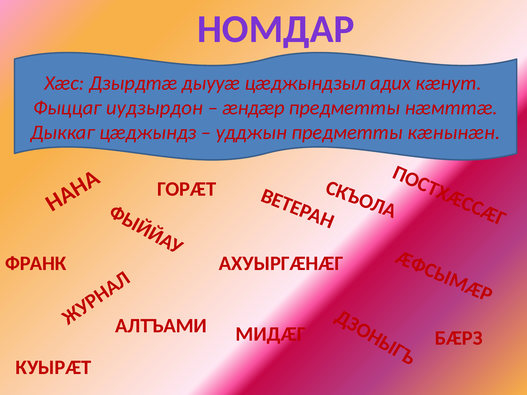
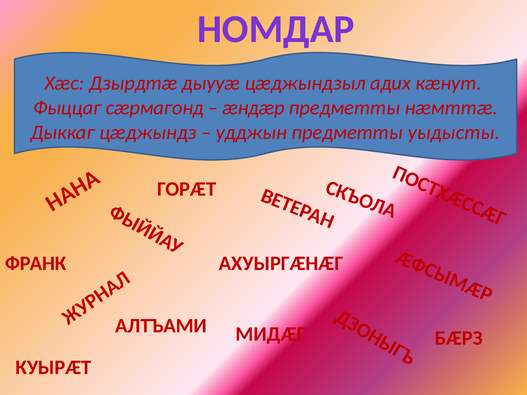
иудзырдон: иудзырдон -> сæрмагонд (155, 108)
кæнынæн: кæнынæн -> уыдысты (454, 132)
